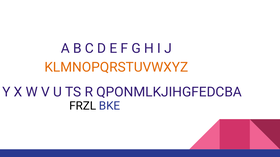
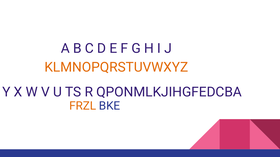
FRZL colour: black -> orange (83, 106)
